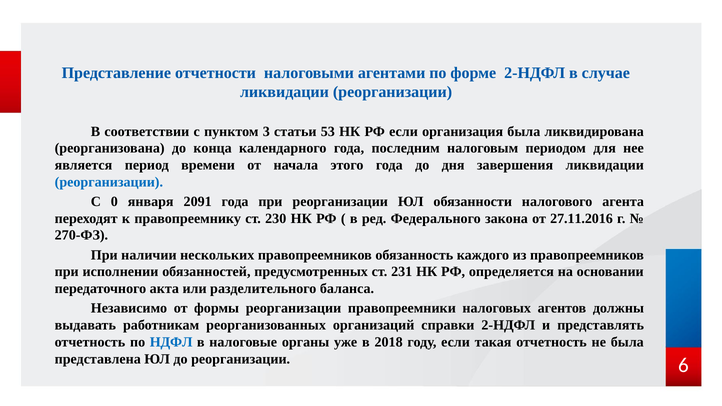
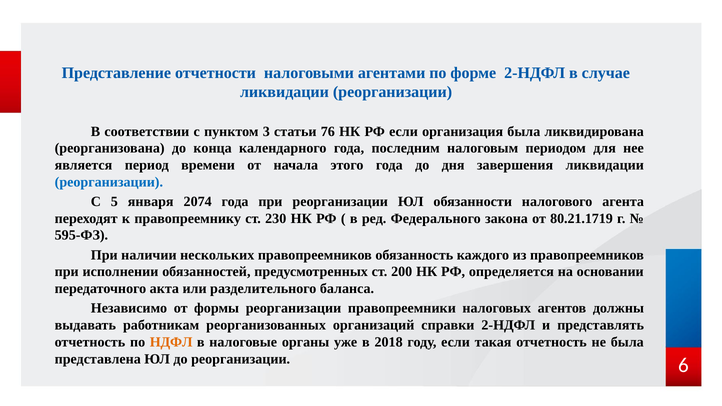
53: 53 -> 76 (328, 131)
0: 0 -> 5 (114, 202)
2091: 2091 -> 2074 (198, 202)
27.11.2016: 27.11.2016 -> 80.21.1719 (581, 219)
270-ФЗ: 270-ФЗ -> 595-ФЗ (81, 235)
231: 231 -> 200 (402, 272)
НДФЛ colour: blue -> orange (171, 342)
